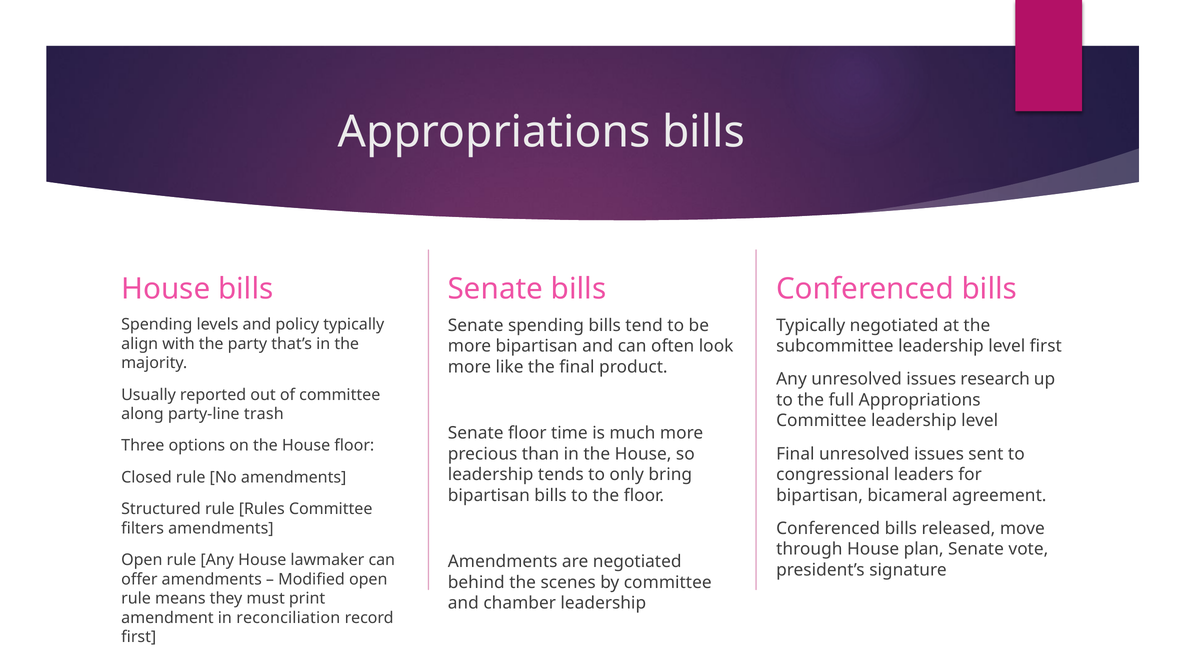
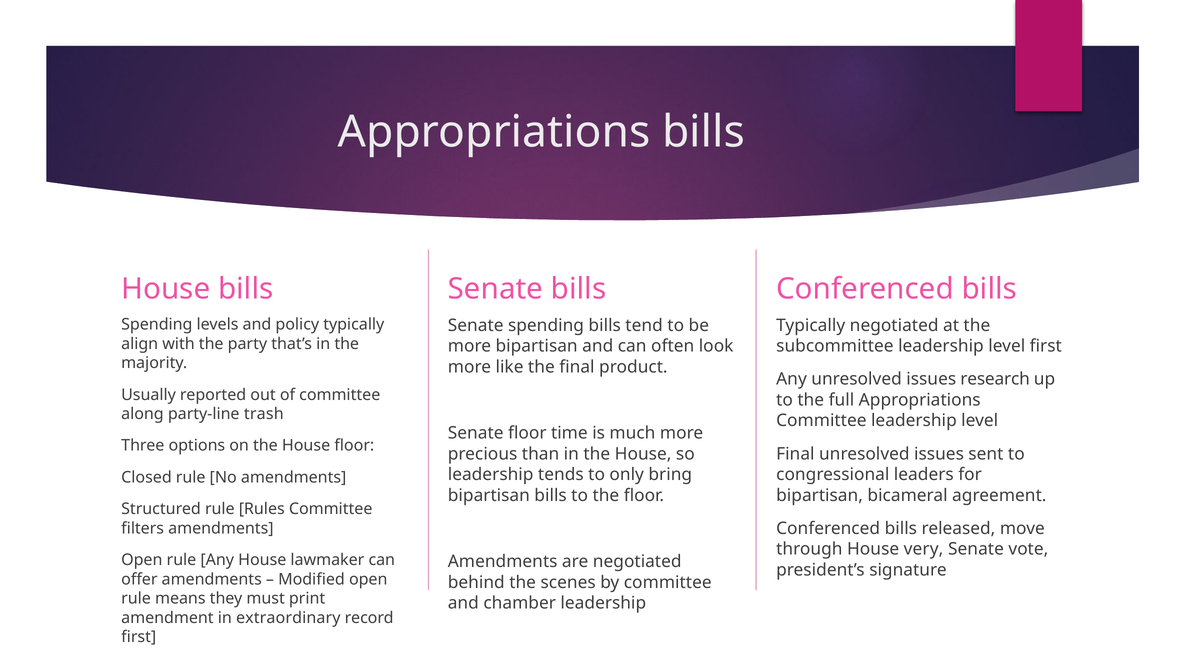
plan: plan -> very (924, 549)
reconciliation: reconciliation -> extraordinary (288, 618)
